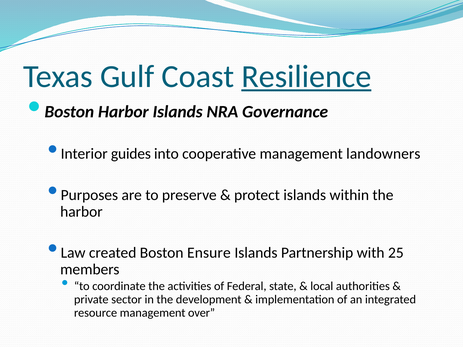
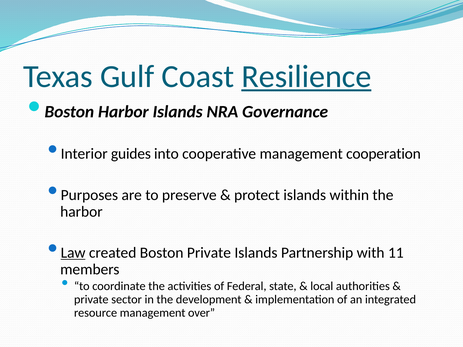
landowners: landowners -> cooperation (383, 154)
Law underline: none -> present (73, 253)
Boston Ensure: Ensure -> Private (209, 253)
25: 25 -> 11 (396, 253)
